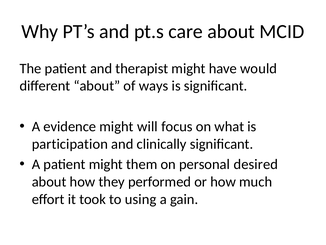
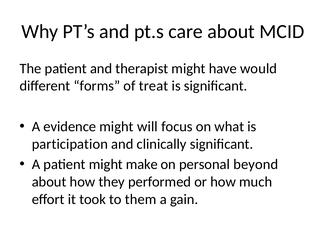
different about: about -> forms (97, 86)
ways: ways -> treat (154, 86)
them: them -> make (142, 164)
desired: desired -> beyond (256, 164)
using: using -> them (141, 199)
